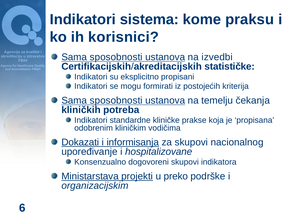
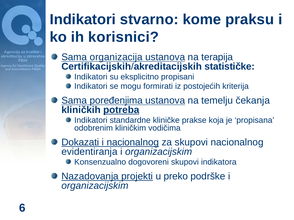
sistema: sistema -> stvarno (149, 19)
sposobnosti: sposobnosti -> organizacija (116, 57)
izvedbi: izvedbi -> terapija (217, 57)
sposobnosti: sposobnosti -> poređenjima (116, 101)
potreba underline: none -> present (121, 110)
i informisanja: informisanja -> nacionalnog (133, 143)
upoređivanje: upoređivanje -> evidentiranja (89, 152)
hospitalizovane: hospitalizovane -> organizacijskim (159, 152)
Ministarstava: Ministarstava -> Nazadovanja (90, 177)
